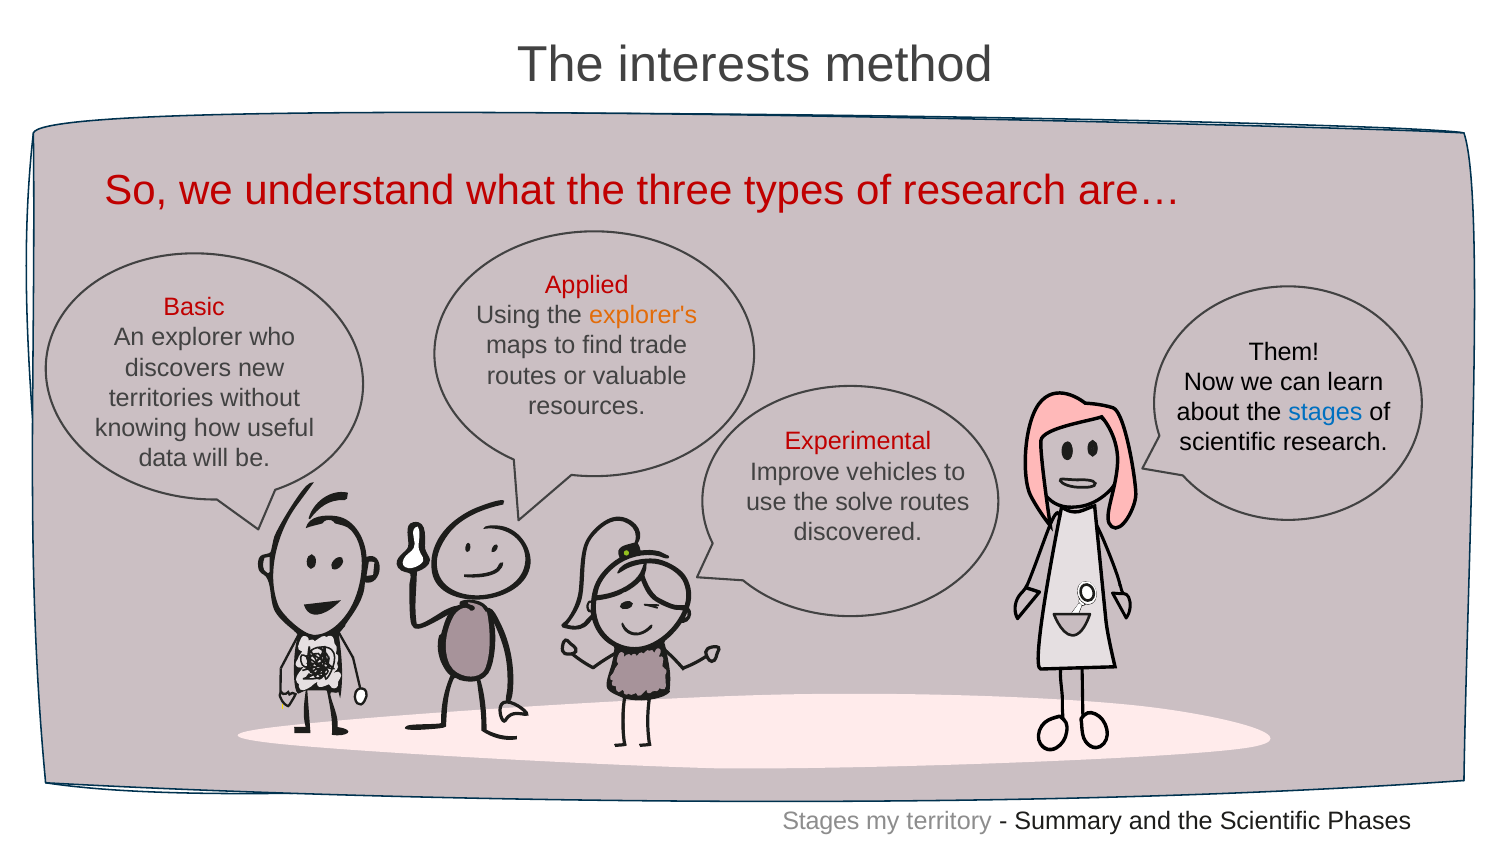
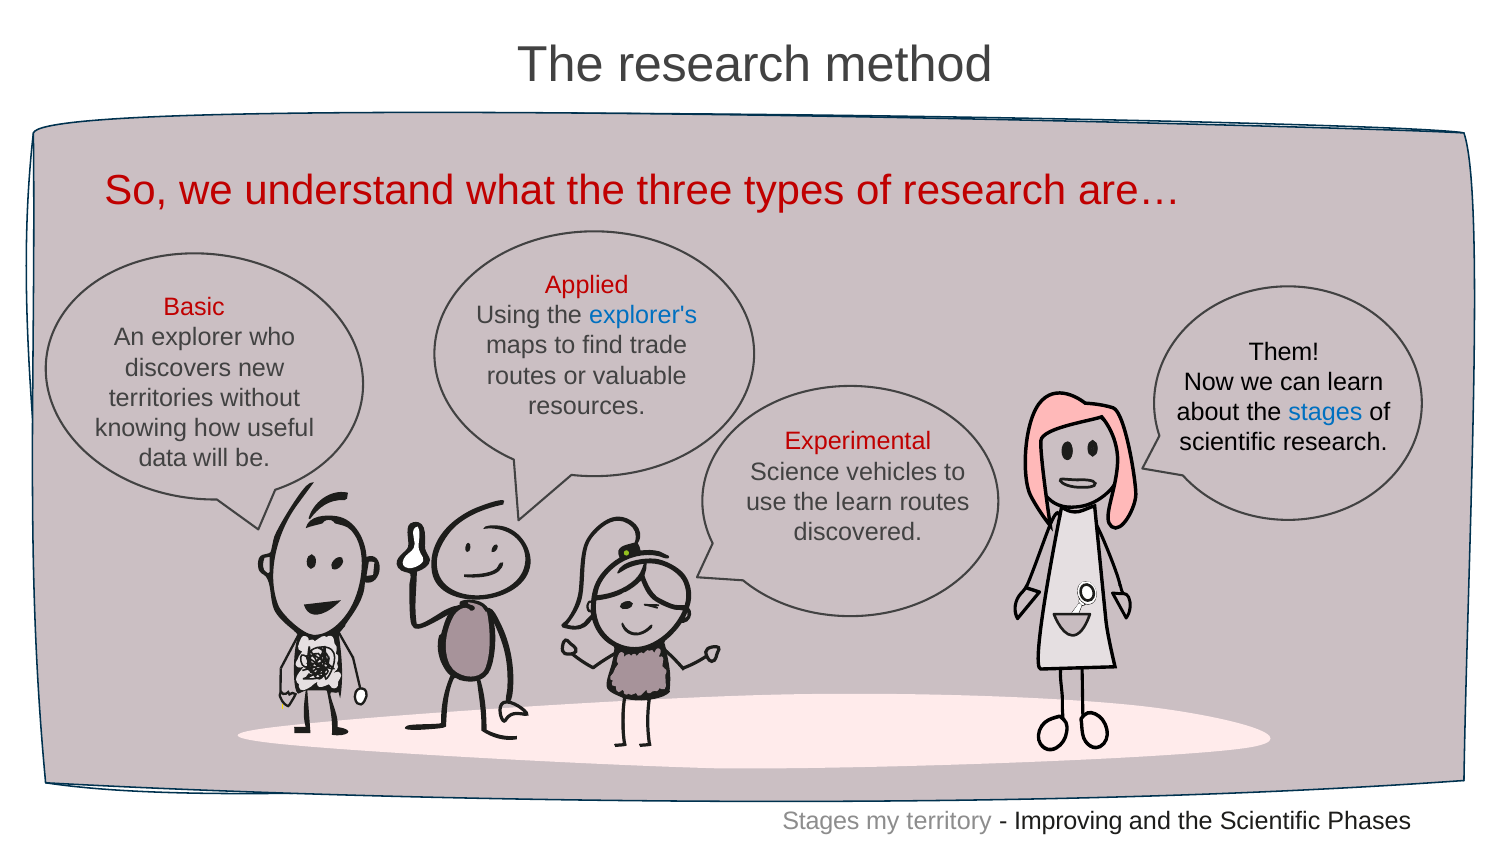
The interests: interests -> research (714, 65)
explorer's colour: orange -> blue (643, 315)
Improve: Improve -> Science (795, 472)
the solve: solve -> learn (864, 502)
Summary: Summary -> Improving (1068, 821)
